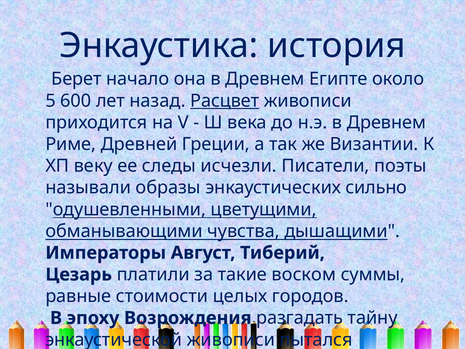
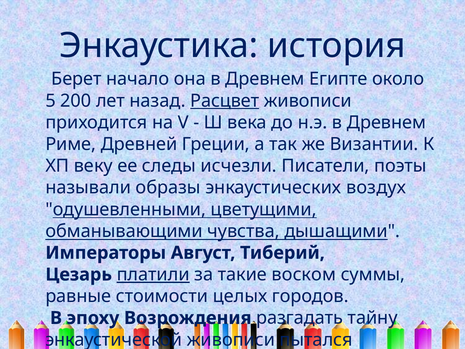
600: 600 -> 200 (76, 101)
сильно: сильно -> воздух (376, 188)
платили underline: none -> present (153, 274)
